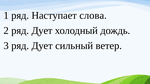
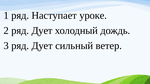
слова: слова -> уроке (93, 15)
